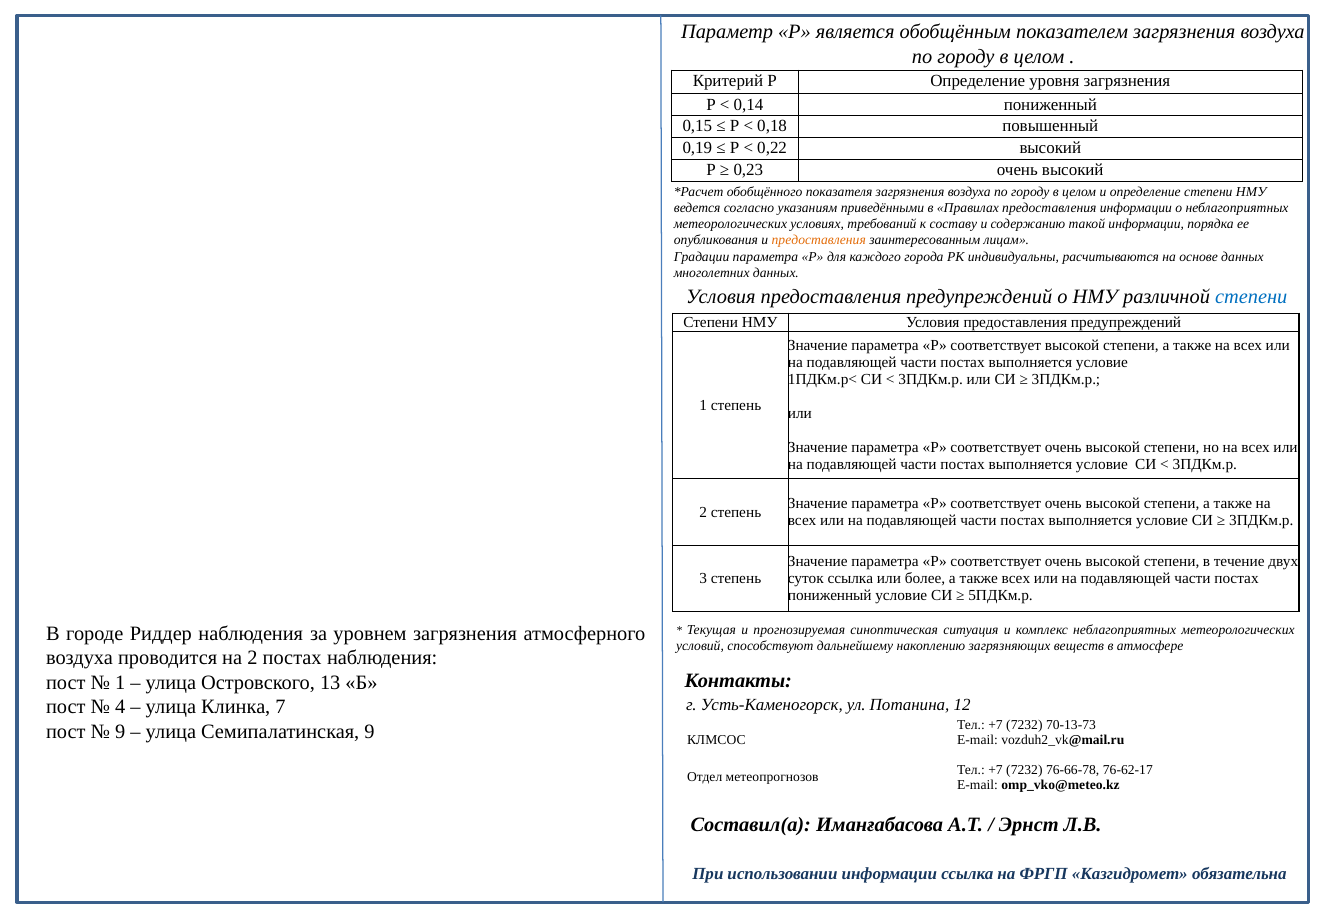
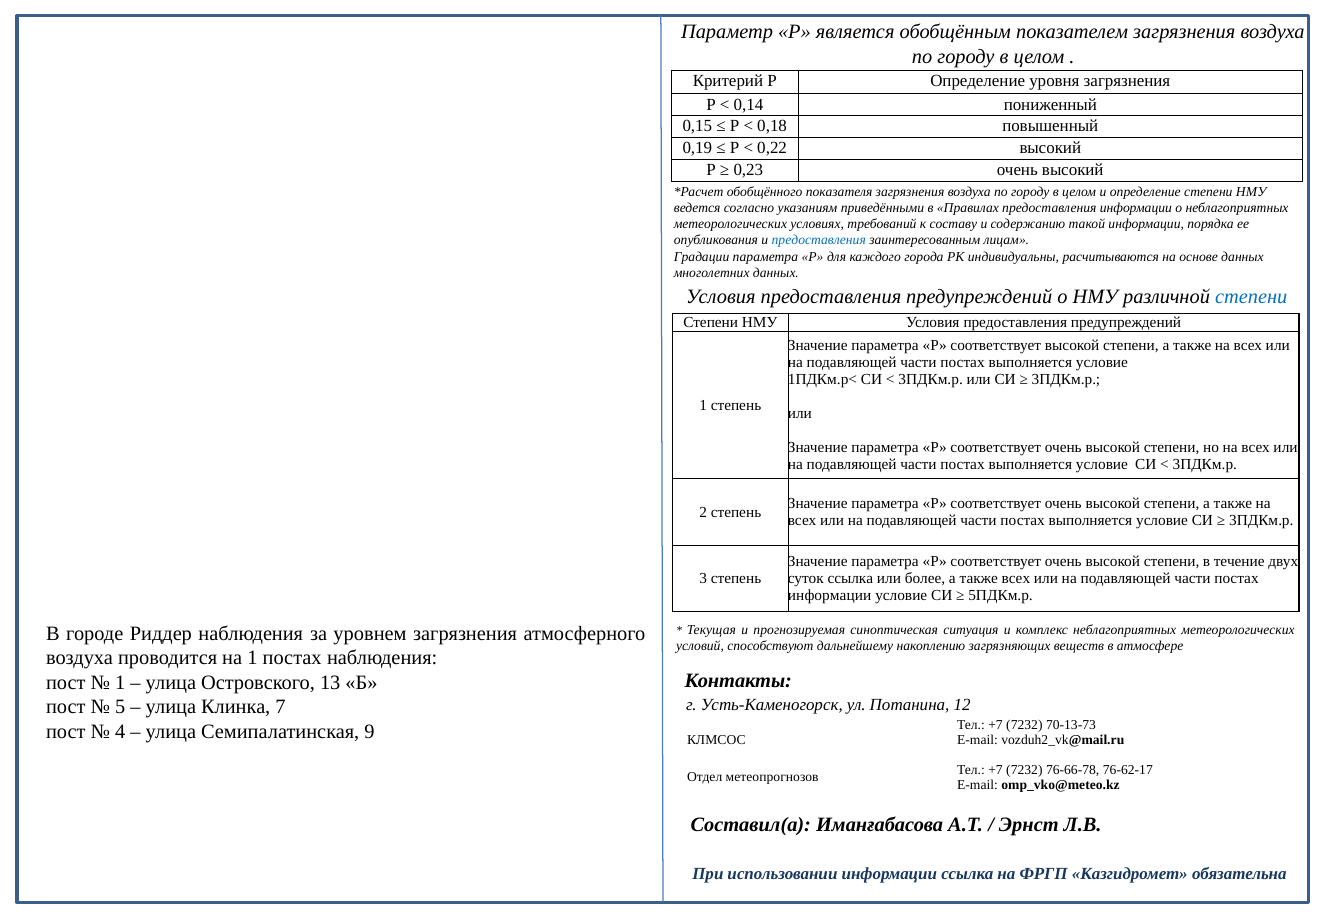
предоставления colour: orange -> blue (819, 241)
пониженный: пониженный -> информации (830, 595)
на 2: 2 -> 1 (252, 658)
4: 4 -> 5 (120, 707)
9: 9 -> 4 (120, 732)
